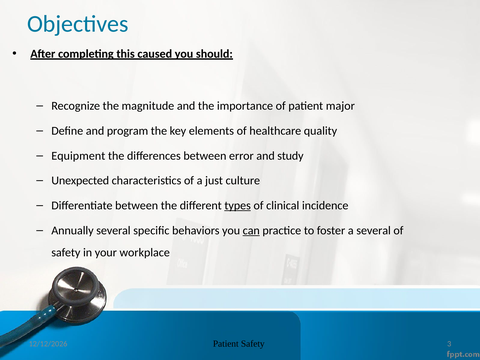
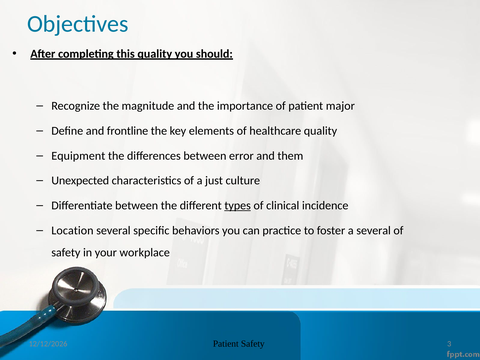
this caused: caused -> quality (155, 54)
program: program -> frontline (128, 131)
study: study -> them (290, 156)
Annually: Annually -> Location (72, 230)
can underline: present -> none (251, 230)
